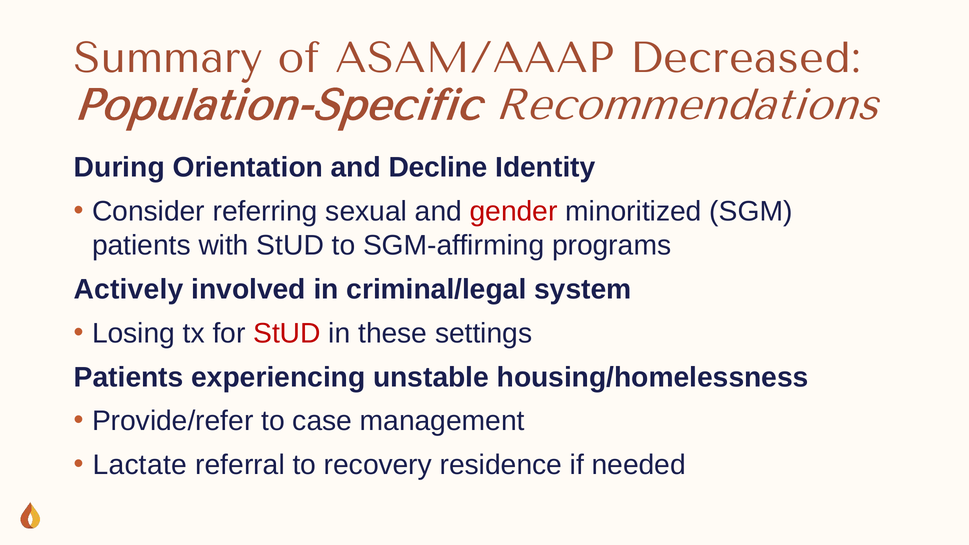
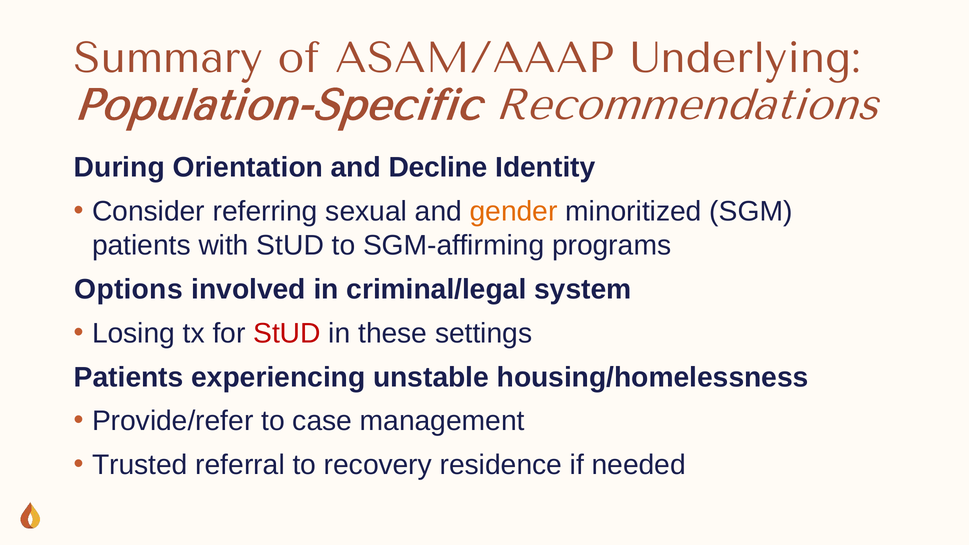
Decreased: Decreased -> Underlying (745, 58)
gender colour: red -> orange (514, 212)
Actively: Actively -> Options (129, 289)
Lactate: Lactate -> Trusted (140, 465)
